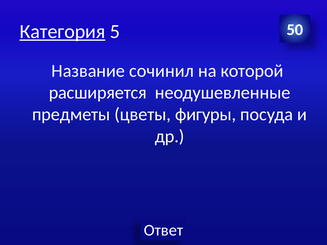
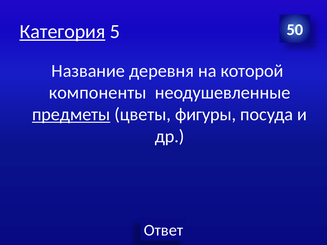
сочинил: сочинил -> деревня (162, 71)
расширяется: расширяется -> компоненты (98, 93)
предметы underline: none -> present (71, 115)
